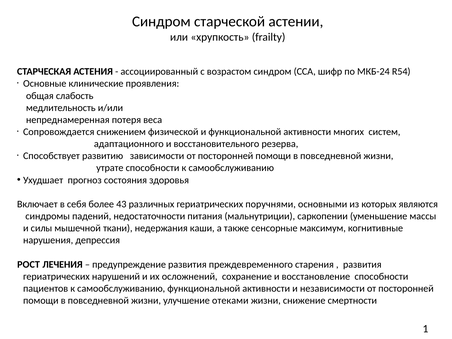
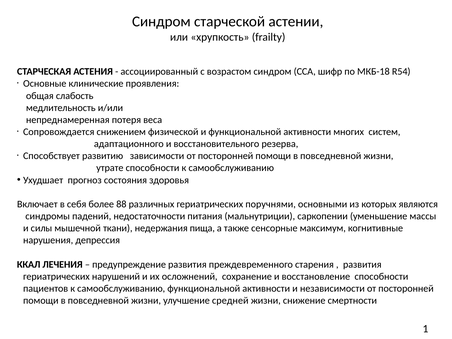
МКБ-24: МКБ-24 -> МКБ-18 (373, 72)
43: 43 -> 88 (121, 204)
каши: каши -> пища (202, 228)
РОСТ: РОСТ -> ККАЛ (29, 264)
отеками: отеками -> средней (230, 301)
